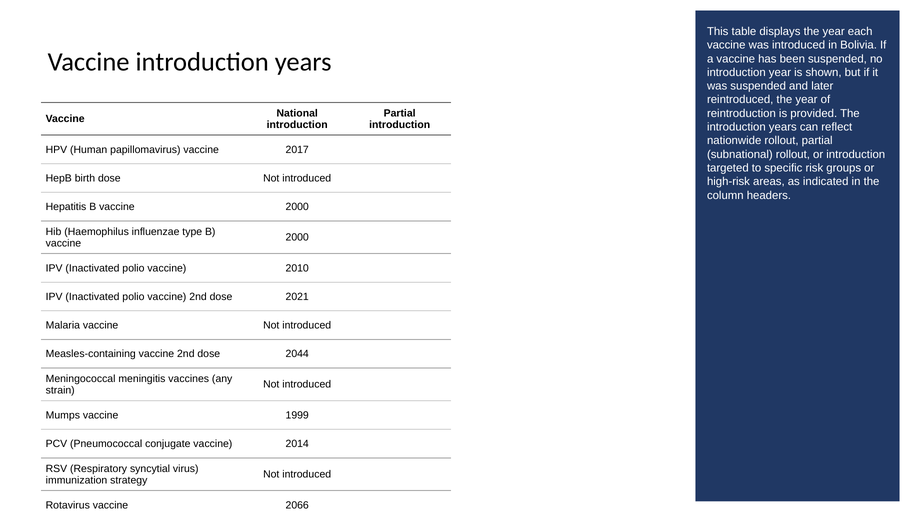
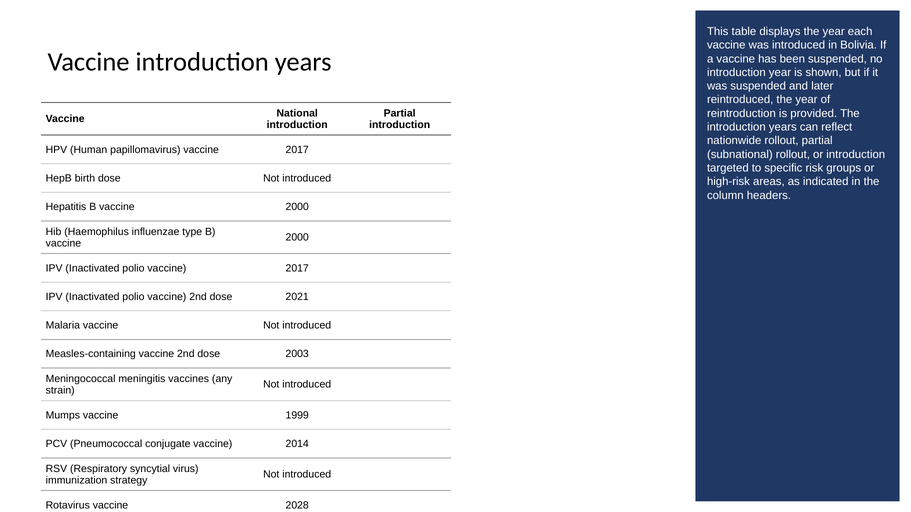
polio vaccine 2010: 2010 -> 2017 (297, 268)
dose 2044: 2044 -> 2003 (297, 354)
2066: 2066 -> 2028 (297, 506)
